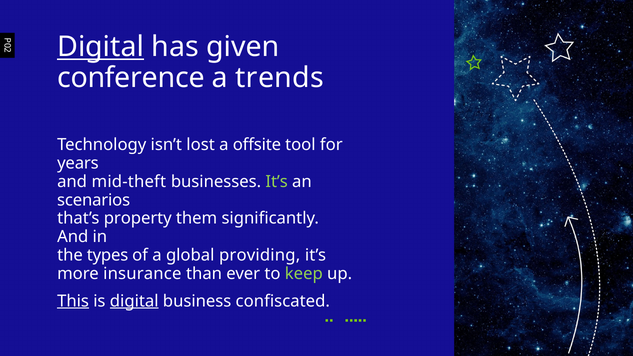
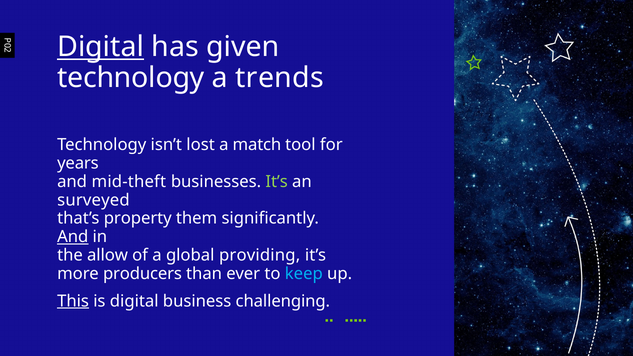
conference: conference -> technology (131, 78)
offsite: offsite -> match (257, 145)
scenarios: scenarios -> surveyed (93, 200)
And underline: none -> present (73, 237)
types: types -> allow (108, 255)
insurance: insurance -> producers (142, 274)
keep colour: light green -> light blue (304, 274)
digital underline: present -> none (134, 301)
confiscated: confiscated -> challenging (283, 301)
